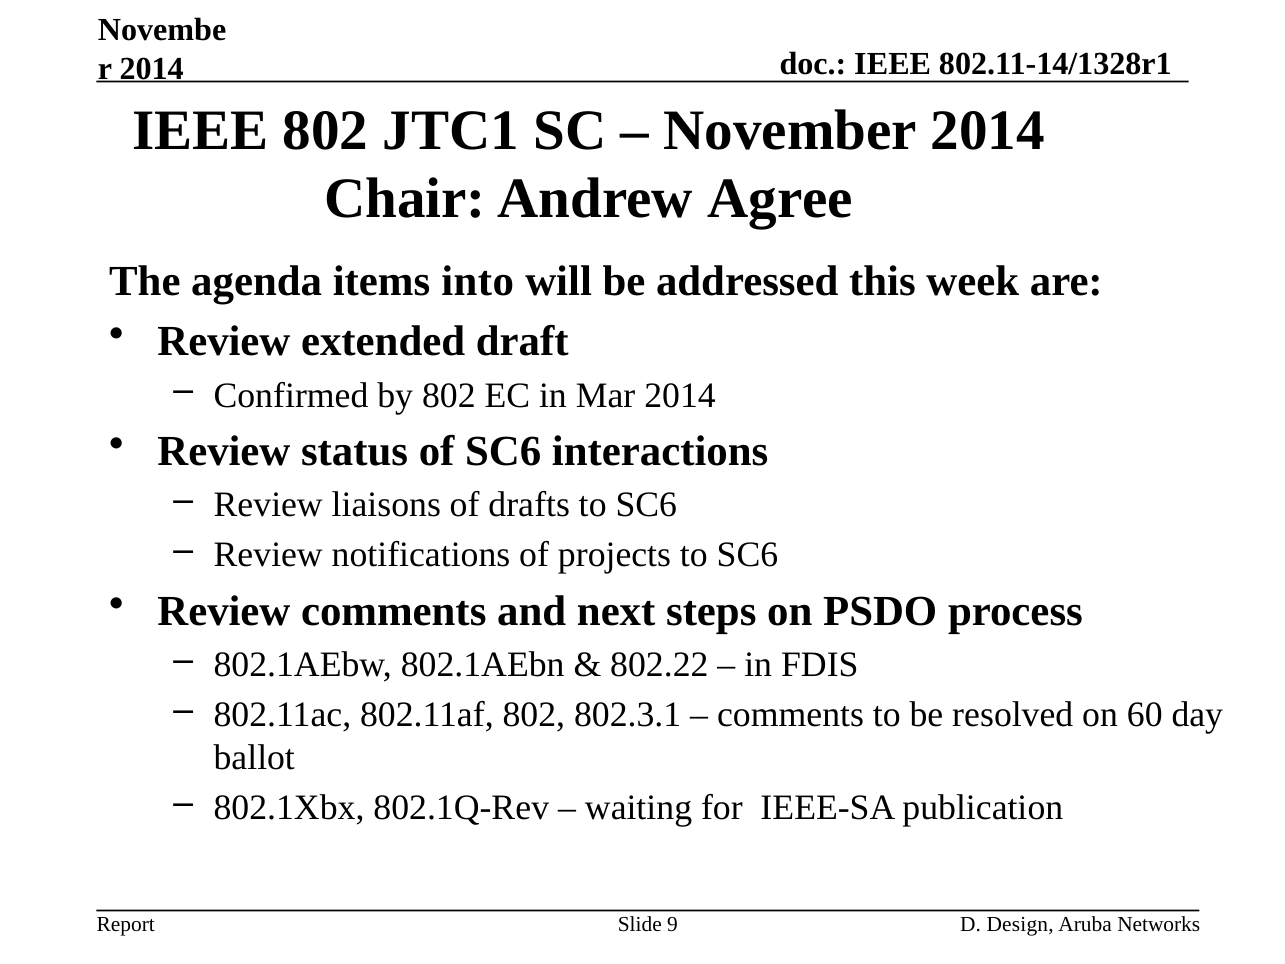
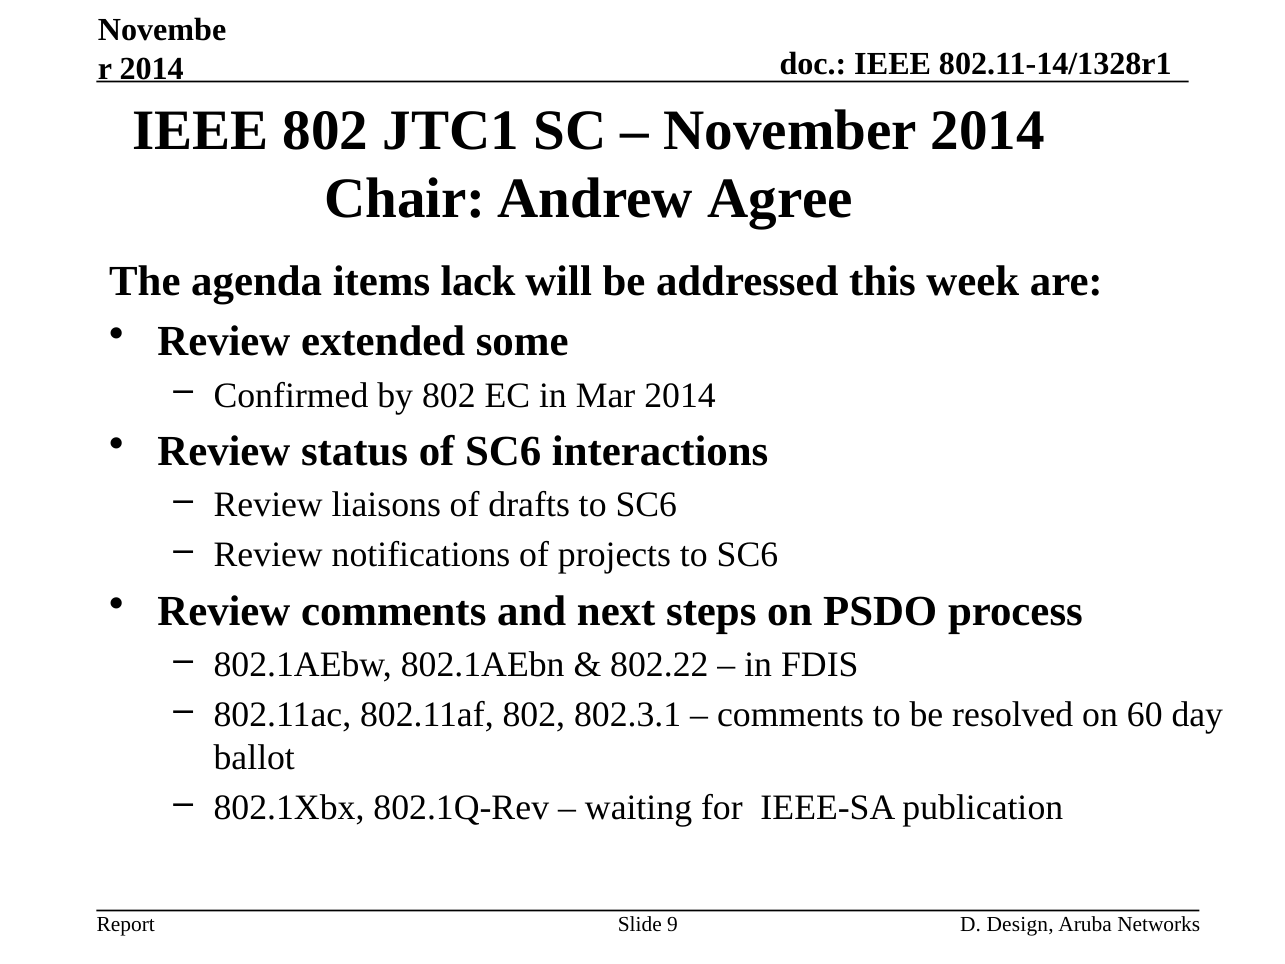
into: into -> lack (478, 281)
draft: draft -> some (522, 341)
